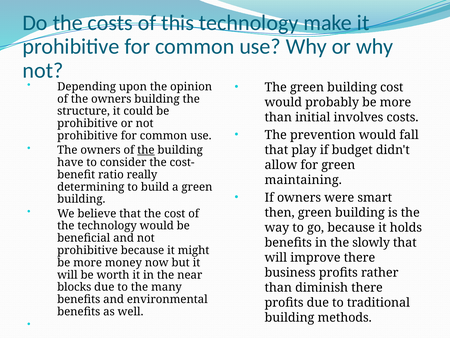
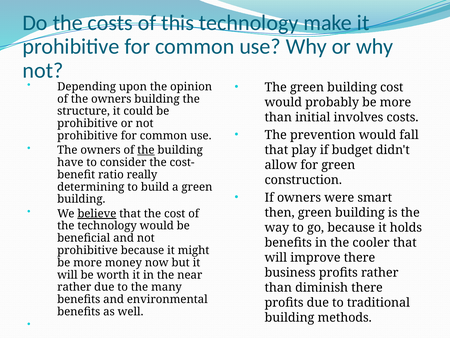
maintaining: maintaining -> construction (303, 180)
believe underline: none -> present (97, 213)
slowly: slowly -> cooler (371, 242)
blocks: blocks -> rather (74, 287)
